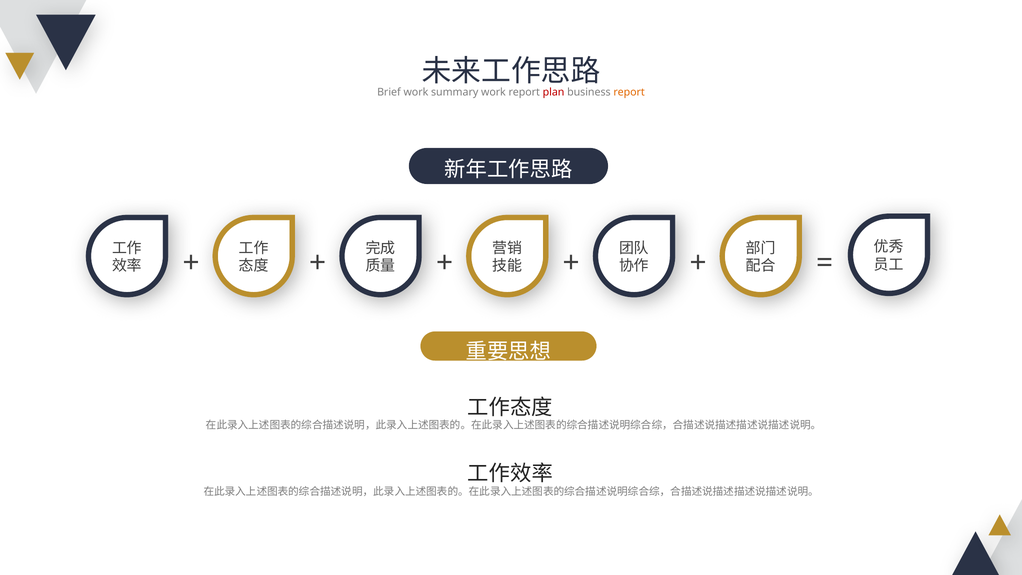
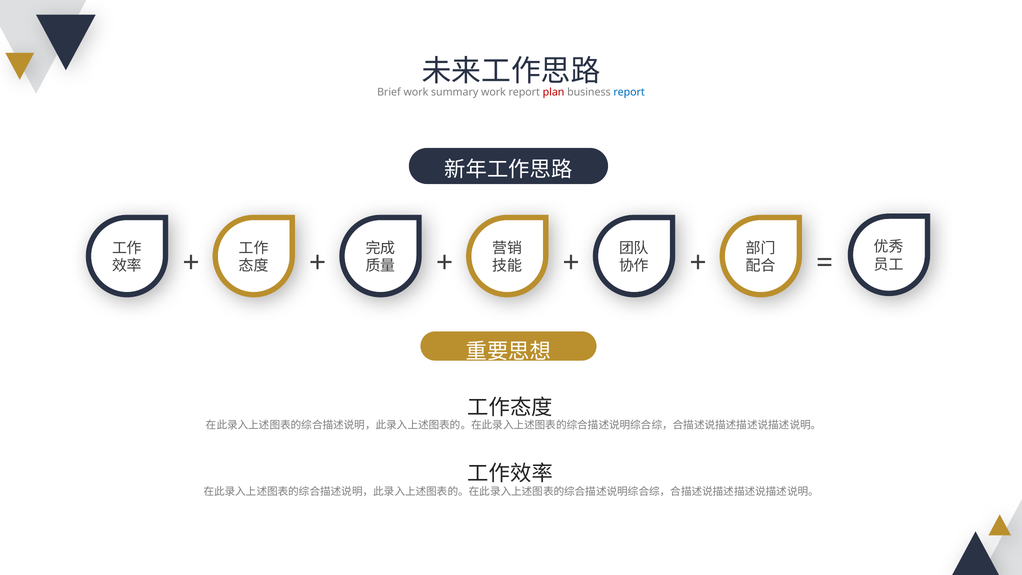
report colour: orange -> blue (629, 92)
